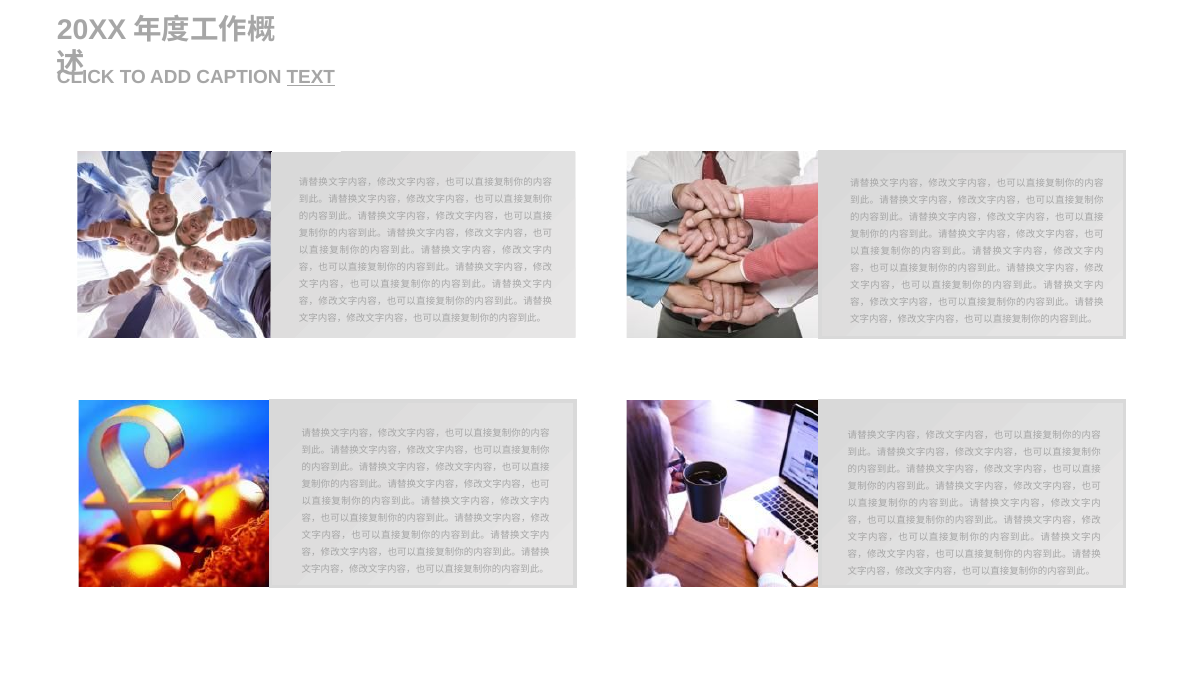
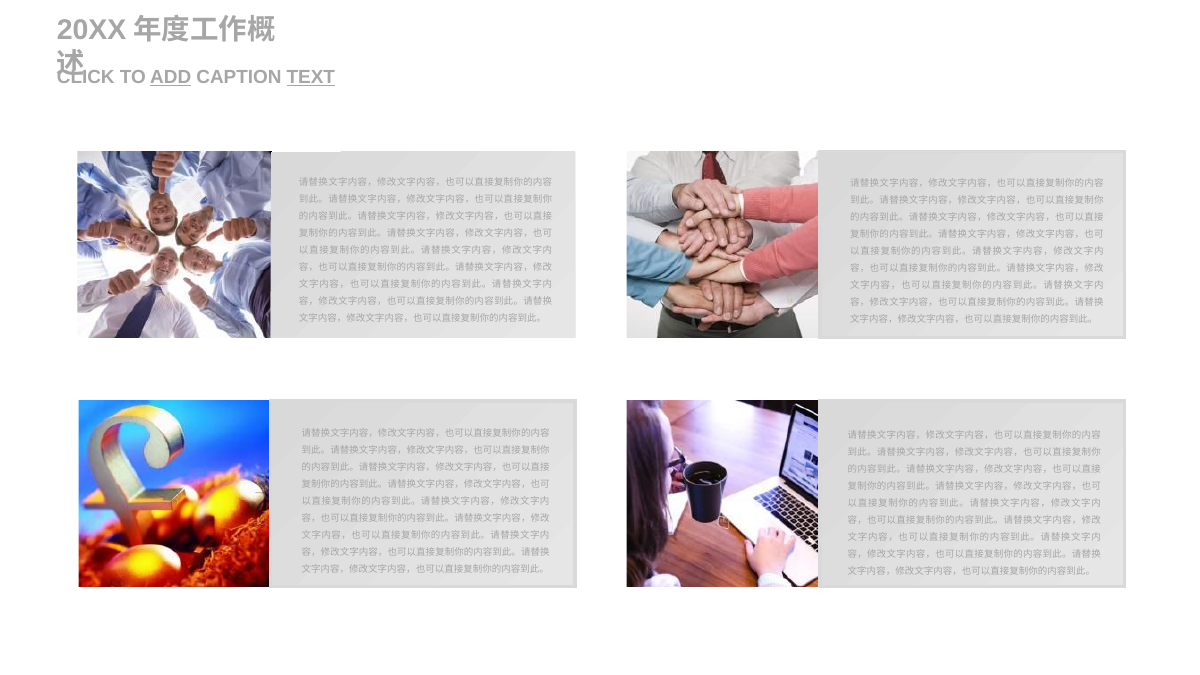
ADD underline: none -> present (171, 77)
